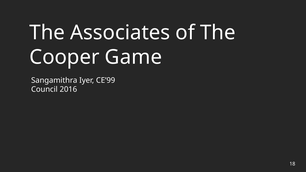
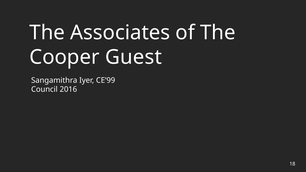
Game: Game -> Guest (133, 57)
